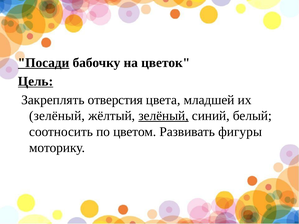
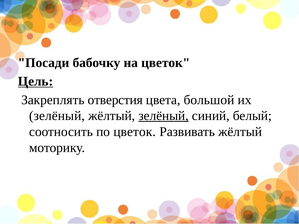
Посади underline: present -> none (44, 63)
младшей: младшей -> большой (209, 100)
по цветом: цветом -> цветок (135, 132)
Развивать фигуры: фигуры -> жёлтый (240, 132)
